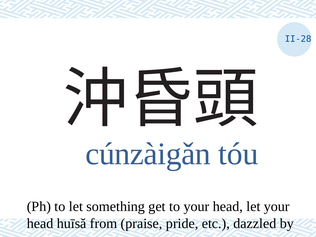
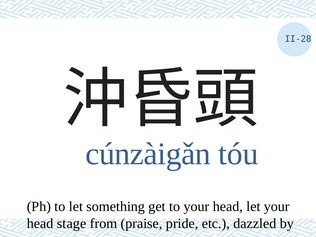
huīsǎ: huīsǎ -> stage (72, 223)
